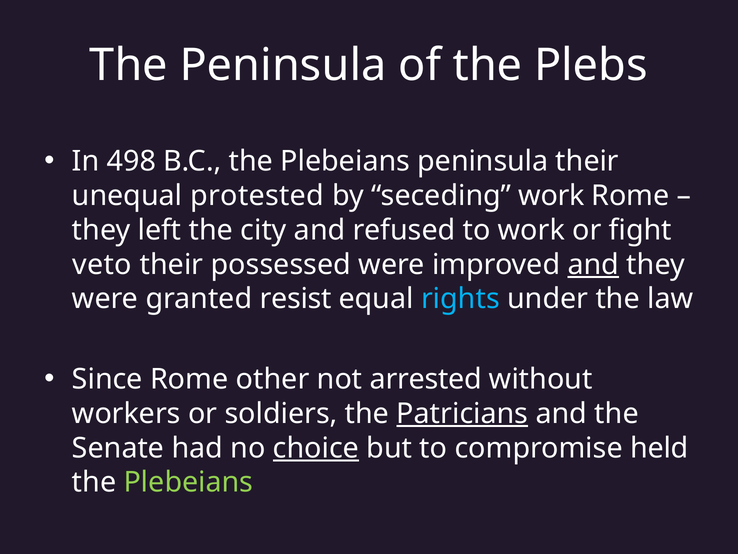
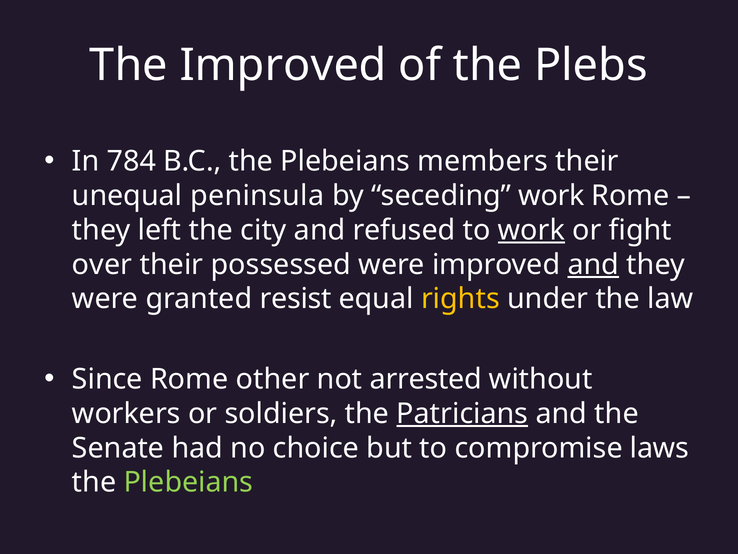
The Peninsula: Peninsula -> Improved (283, 65)
498: 498 -> 784 (131, 161)
Plebeians peninsula: peninsula -> members (483, 161)
protested: protested -> peninsula (257, 196)
work underline: none -> present (531, 230)
veto: veto -> over (102, 264)
rights colour: light blue -> yellow (460, 299)
choice underline: present -> none (316, 448)
held: held -> laws (659, 448)
